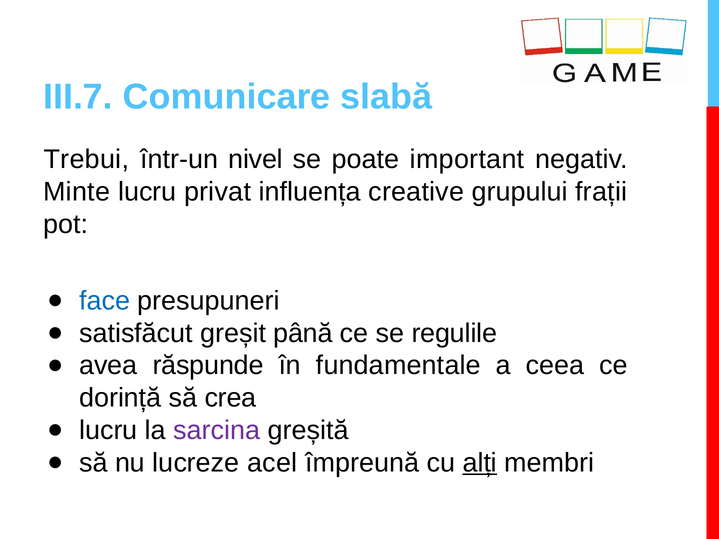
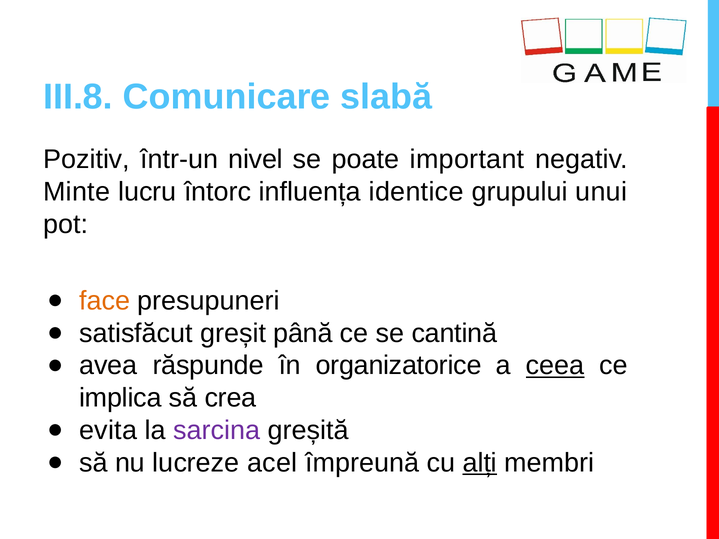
III.7: III.7 -> III.8 (78, 97)
Trebui: Trebui -> Pozitiv (87, 159)
privat: privat -> întorc (218, 192)
creative: creative -> identice (416, 192)
frații: frații -> unui (601, 192)
face colour: blue -> orange (105, 301)
regulile: regulile -> cantină (454, 333)
fundamentale: fundamentale -> organizatorice (399, 366)
ceea underline: none -> present (555, 366)
dorință: dorință -> implica (120, 398)
lucru: lucru -> evita (108, 431)
